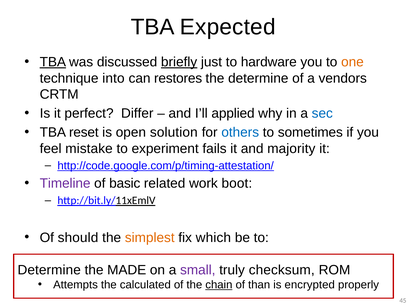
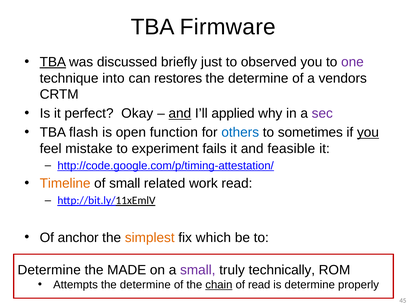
Expected: Expected -> Firmware (228, 27)
briefly underline: present -> none (179, 62)
hardware: hardware -> observed (269, 62)
one colour: orange -> purple (352, 62)
Differ: Differ -> Okay (137, 114)
and underline: none -> present (180, 114)
sec colour: blue -> purple (322, 114)
reset: reset -> flash (84, 133)
solution: solution -> function (174, 133)
you underline: none -> present (368, 133)
majority: majority -> feasible (291, 149)
Timeline colour: purple -> orange (65, 184)
of basic: basic -> small (125, 184)
work boot: boot -> read (237, 184)
should: should -> anchor (78, 238)
checksum: checksum -> technically (282, 270)
calculated: calculated -> determine (145, 285)
of than: than -> read (259, 285)
is encrypted: encrypted -> determine (310, 285)
